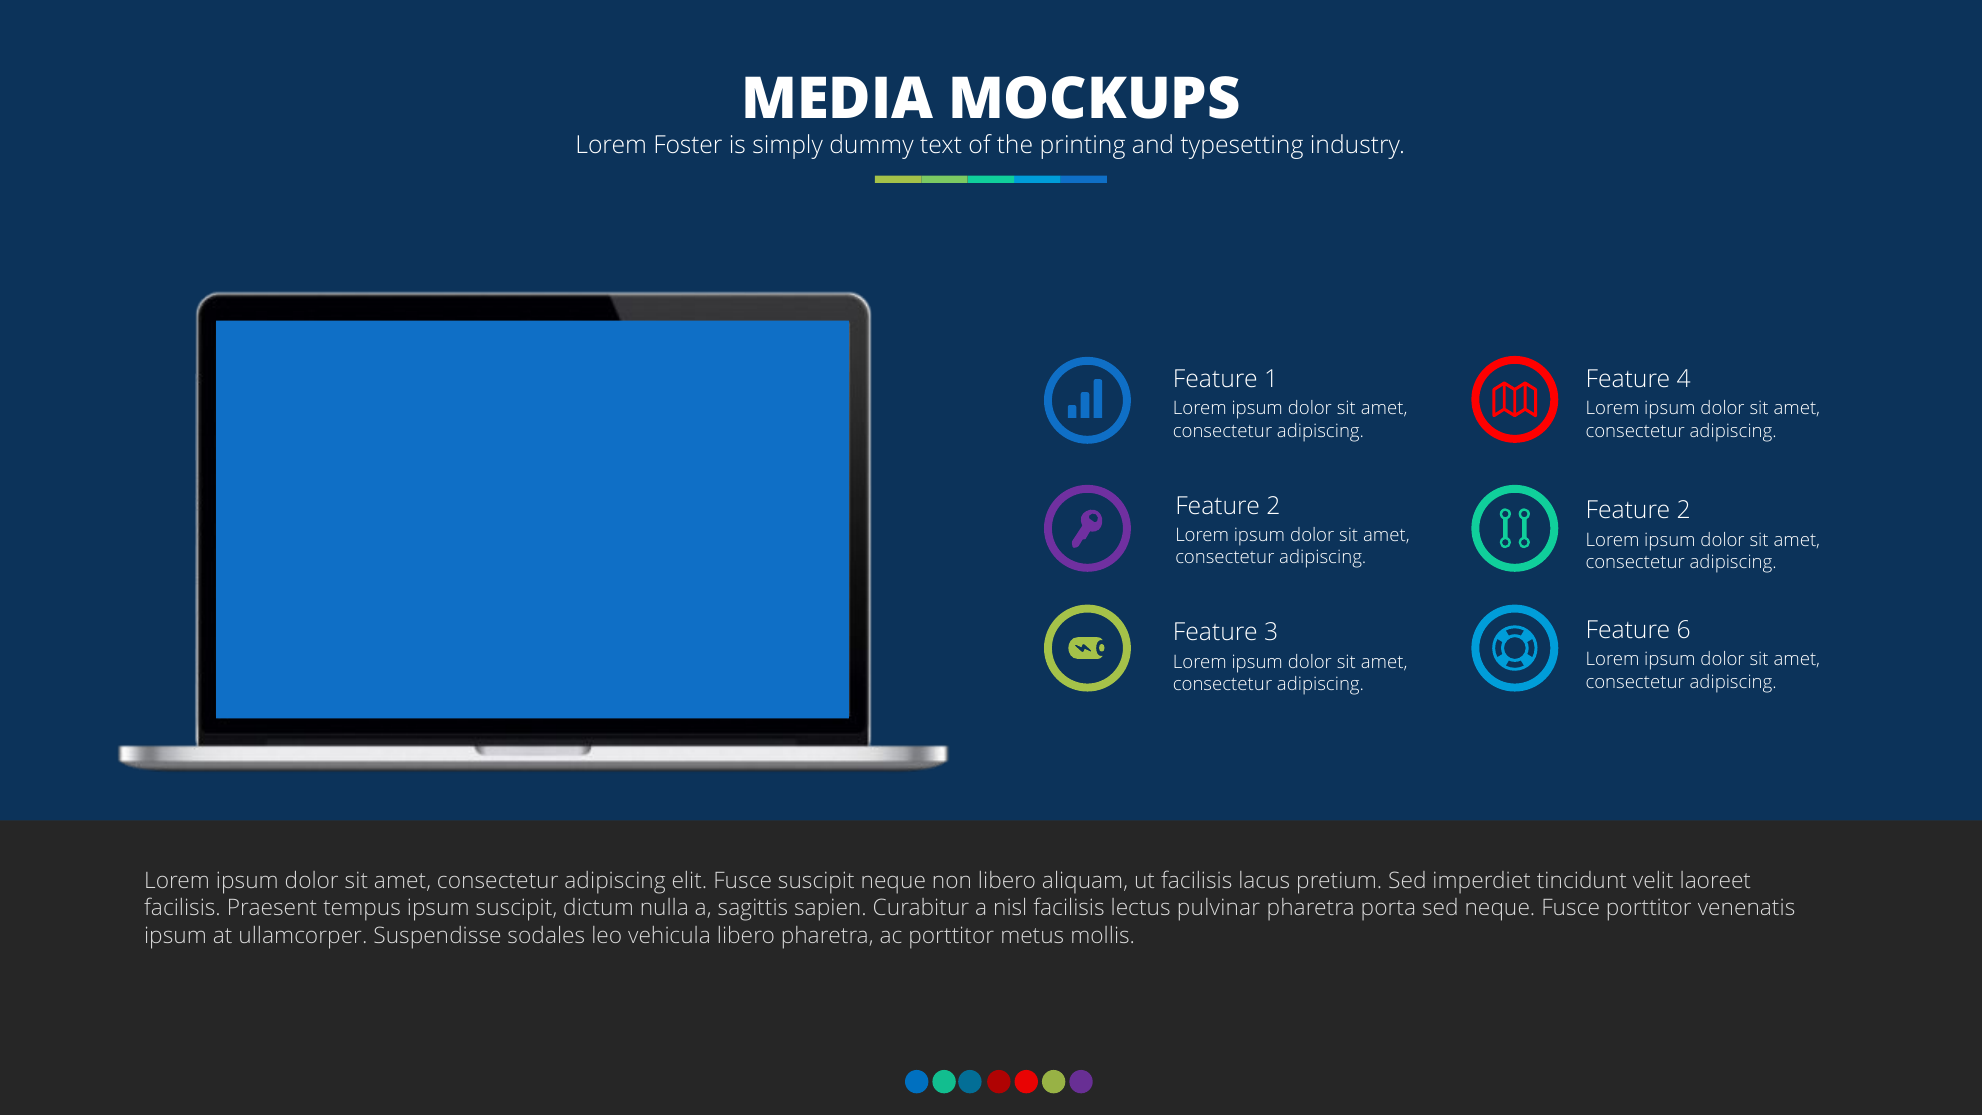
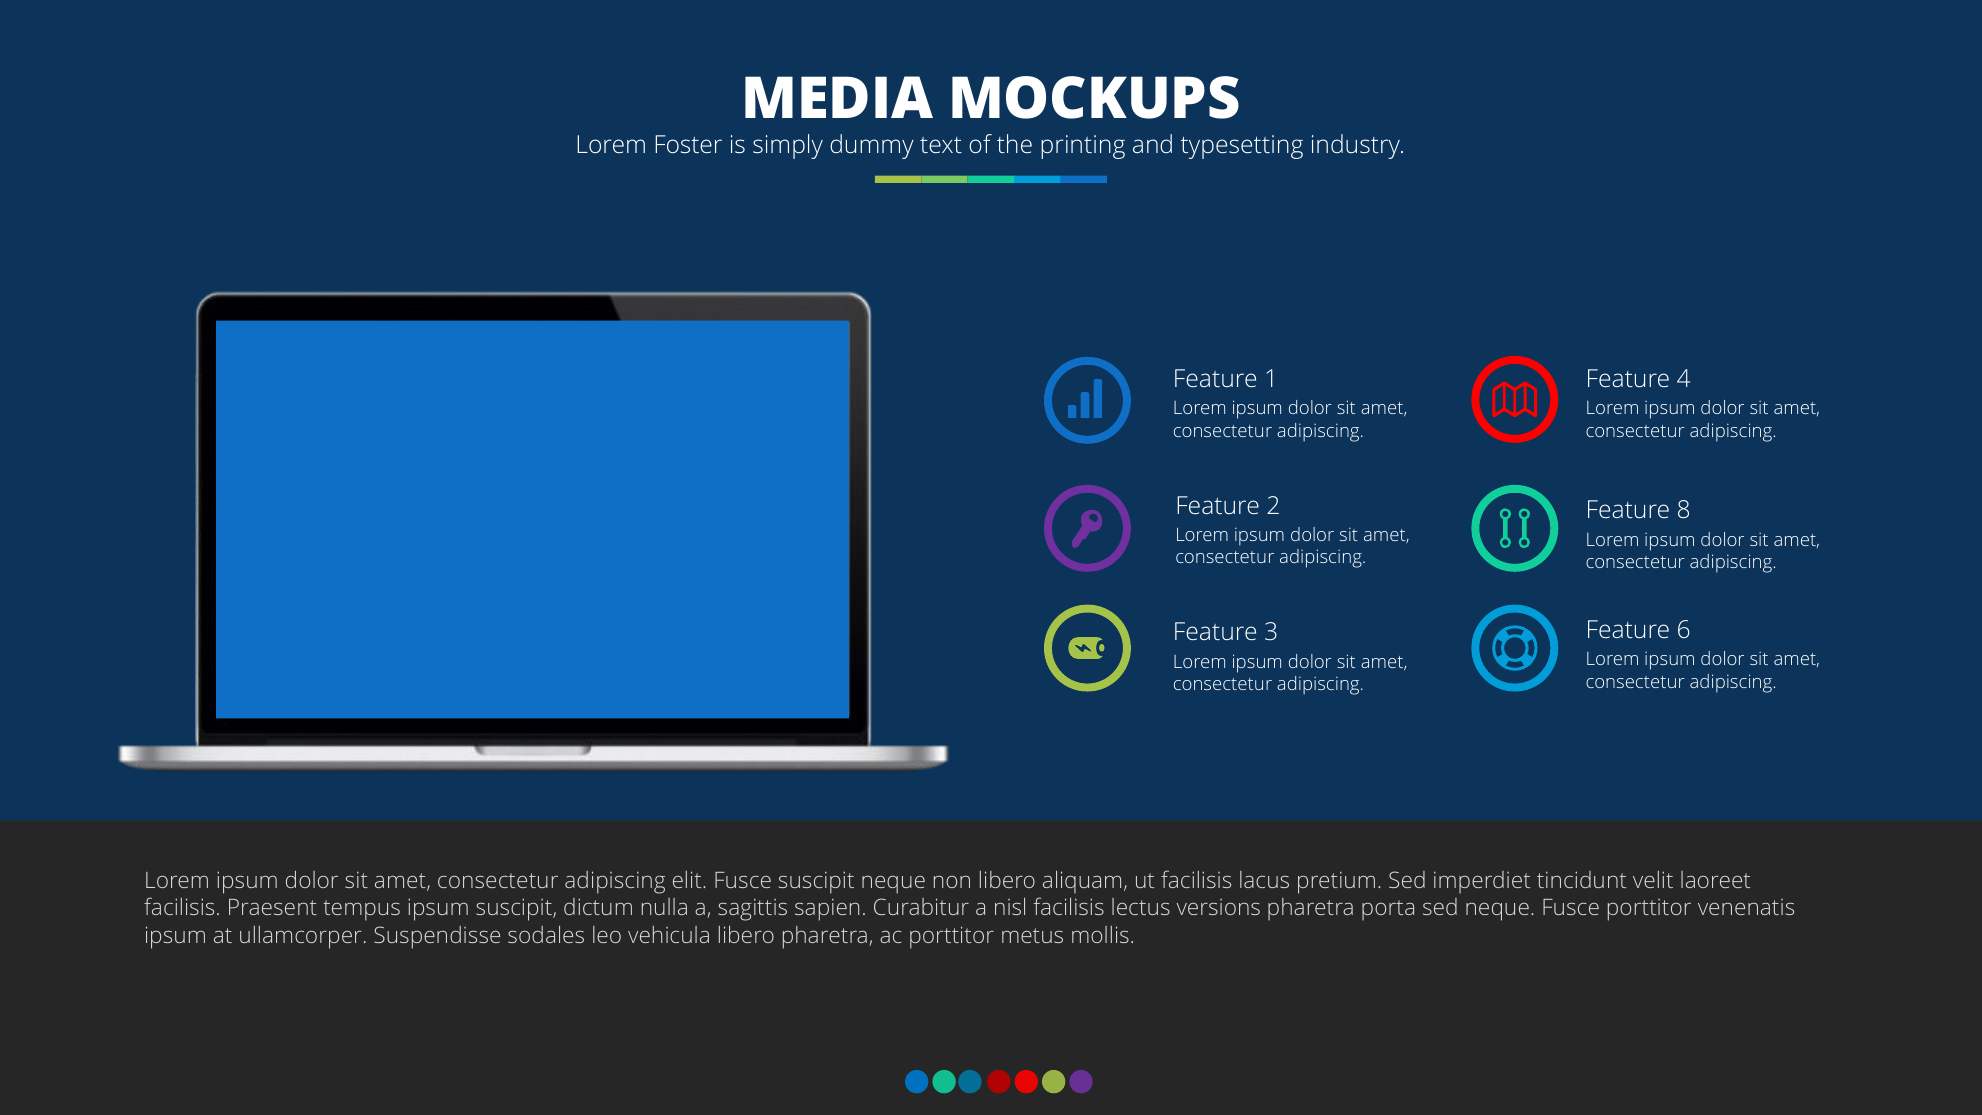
2: 2 -> 8 (1684, 511)
pulvinar: pulvinar -> versions (1219, 908)
